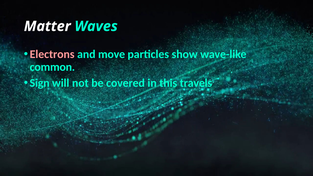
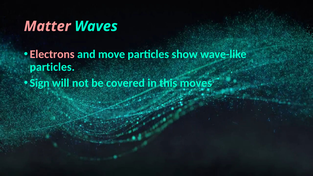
Matter colour: white -> pink (47, 26)
common: common -> particles (52, 67)
travels: travels -> moves (196, 83)
